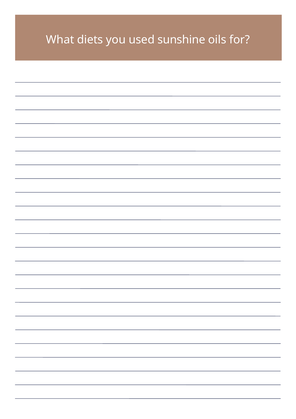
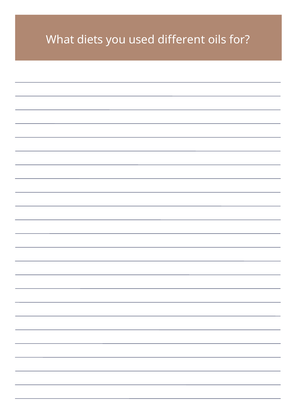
sunshine: sunshine -> different (181, 40)
